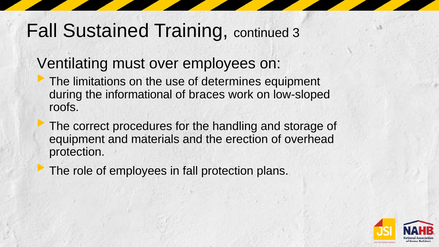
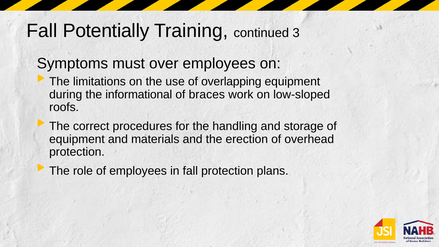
Sustained: Sustained -> Potentially (106, 31)
Ventilating: Ventilating -> Symptoms (72, 63)
determines: determines -> overlapping (231, 82)
